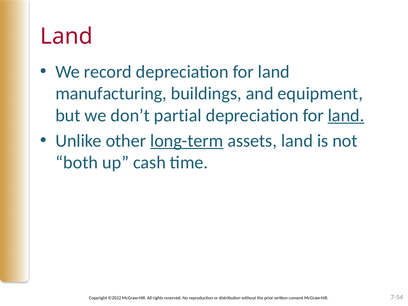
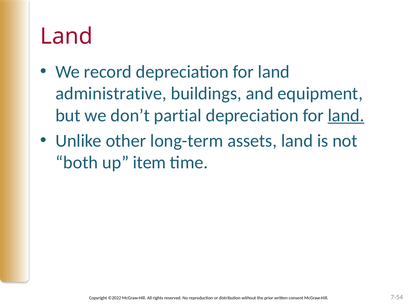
manufacturing: manufacturing -> administrative (111, 94)
long-term underline: present -> none (187, 141)
cash: cash -> item (150, 163)
